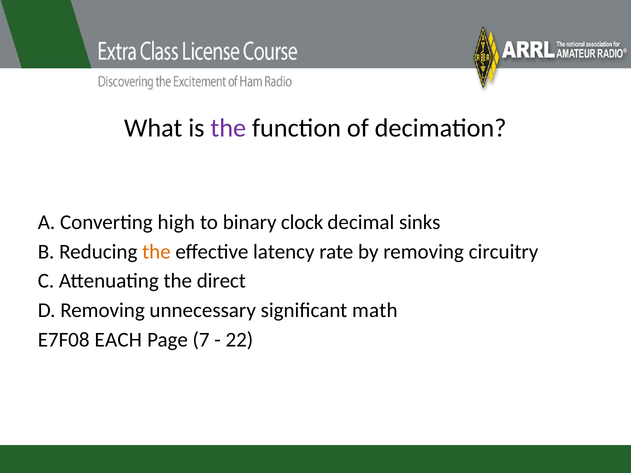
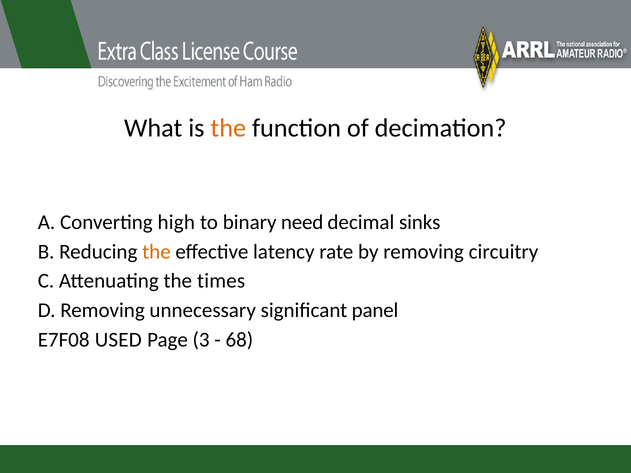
the colour: purple -> orange (228, 128)
clock: clock -> need (302, 222)
direct: direct -> times (221, 281)
math: math -> panel (375, 311)
EACH: EACH -> USED (118, 340)
7: 7 -> 3 (201, 340)
22: 22 -> 68 (239, 340)
